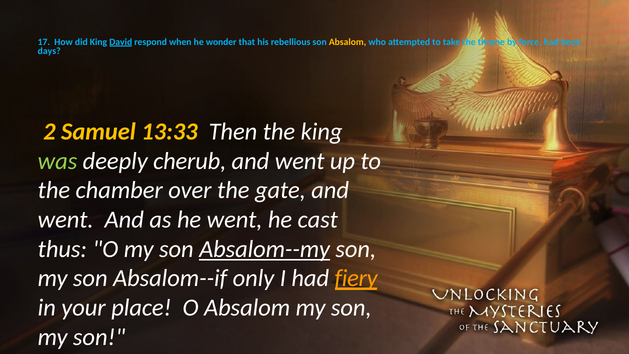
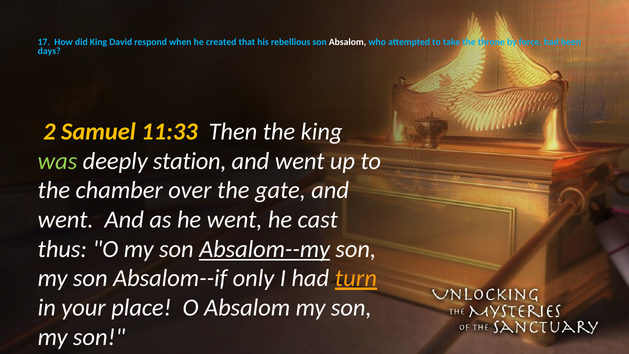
David underline: present -> none (121, 42)
wonder: wonder -> created (221, 42)
Absalom colour: yellow -> white (348, 42)
13:33: 13:33 -> 11:33 (169, 132)
cherub: cherub -> station (190, 161)
fiery: fiery -> turn (356, 278)
